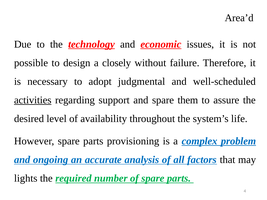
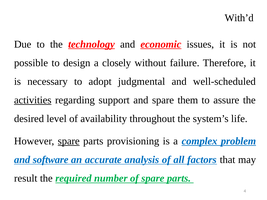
Area’d: Area’d -> With’d (239, 18)
spare underline: none -> present (69, 141)
ongoing: ongoing -> software (51, 160)
lights: lights -> result (26, 178)
